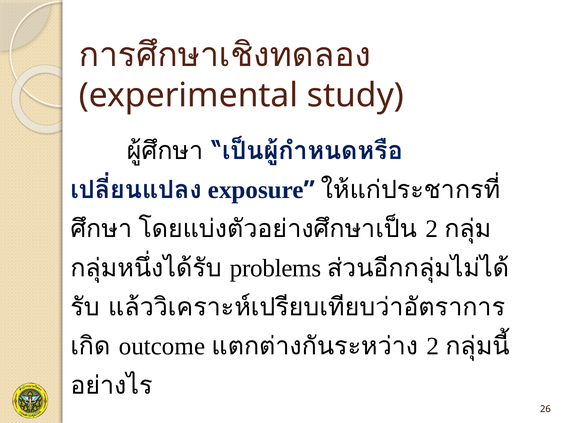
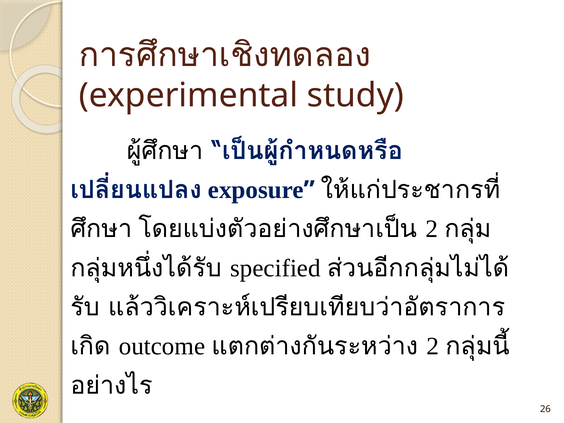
problems: problems -> specified (275, 268)
